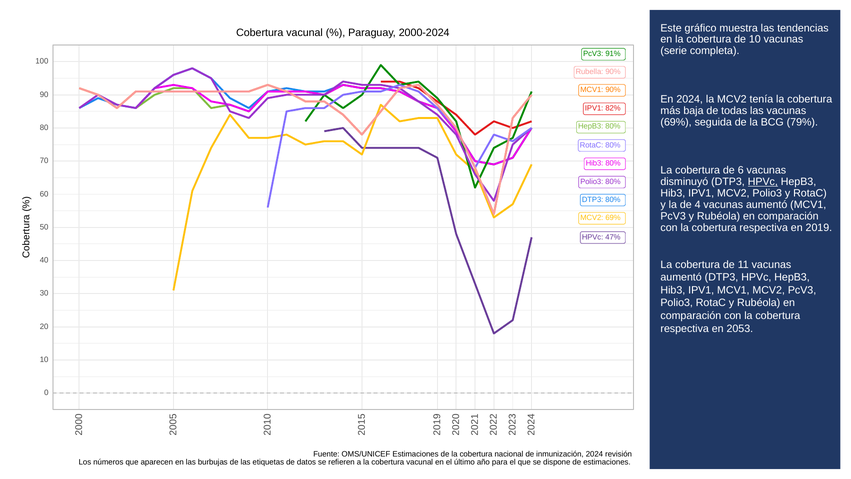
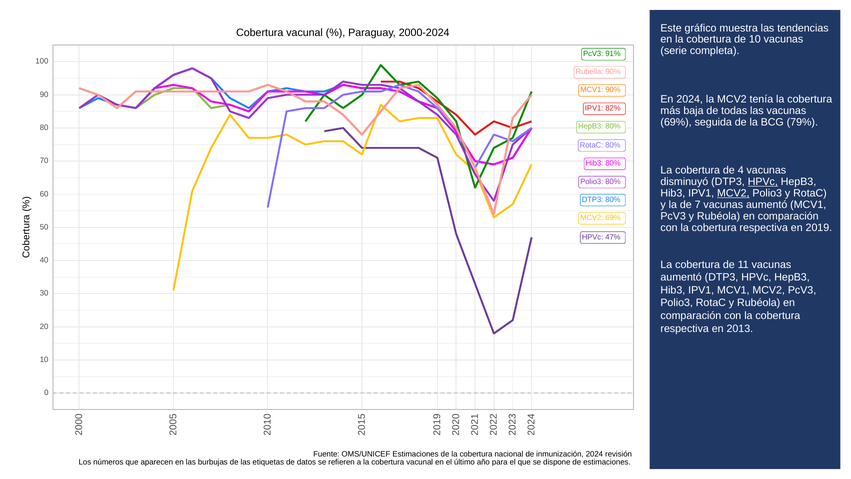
de 6: 6 -> 4 (741, 170)
MCV2 underline: none -> present (733, 193)
de 4: 4 -> 7 (698, 205)
2053: 2053 -> 2013 (740, 328)
